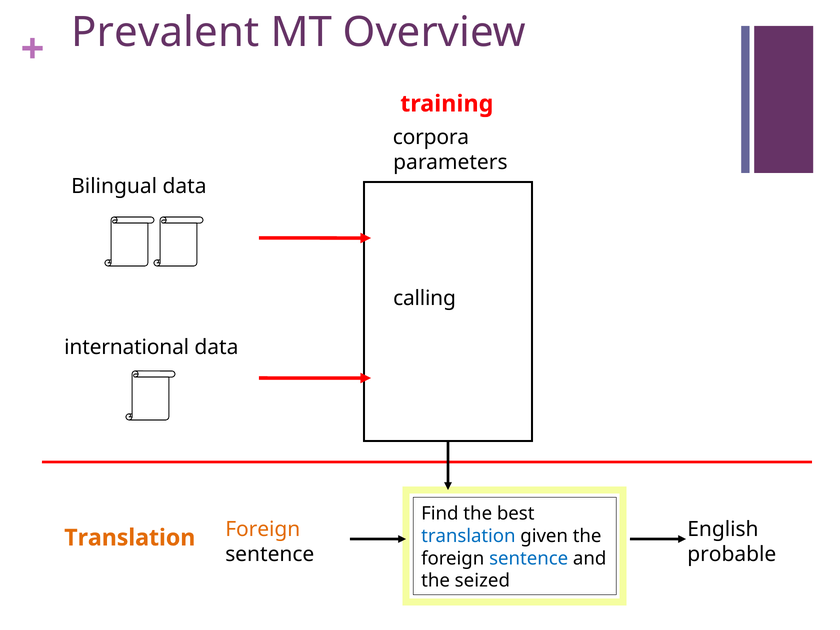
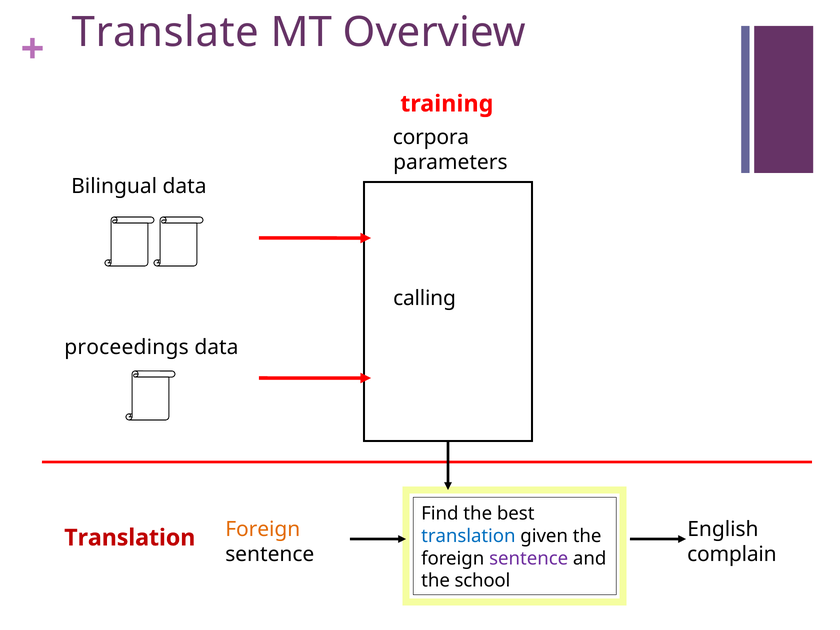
Prevalent: Prevalent -> Translate (165, 32)
international: international -> proceedings (126, 347)
Translation colour: orange -> red (130, 538)
probable: probable -> complain (732, 554)
sentence colour: blue -> purple (529, 558)
seized: seized -> school (482, 581)
